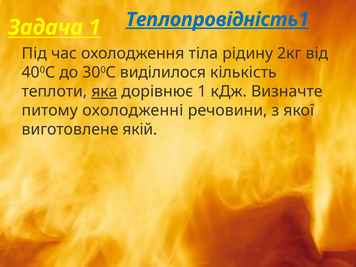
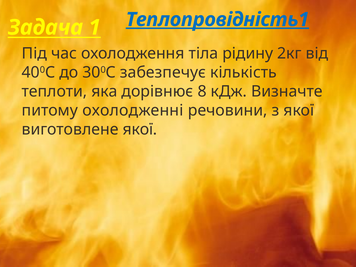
виділилося: виділилося -> забезпечує (163, 72)
яка underline: present -> none (104, 91)
дорівнює 1: 1 -> 8 (202, 91)
виготовлене якій: якій -> якої (140, 129)
